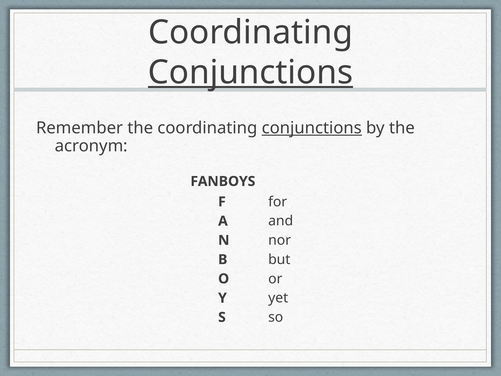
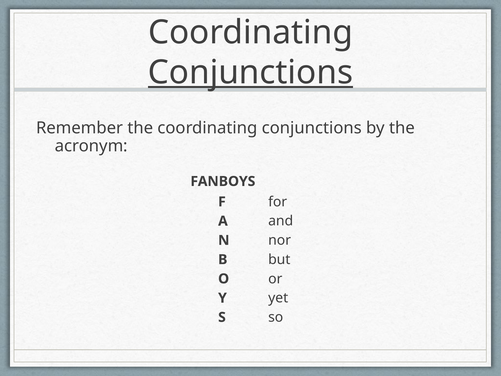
conjunctions underline: present -> none (312, 128)
